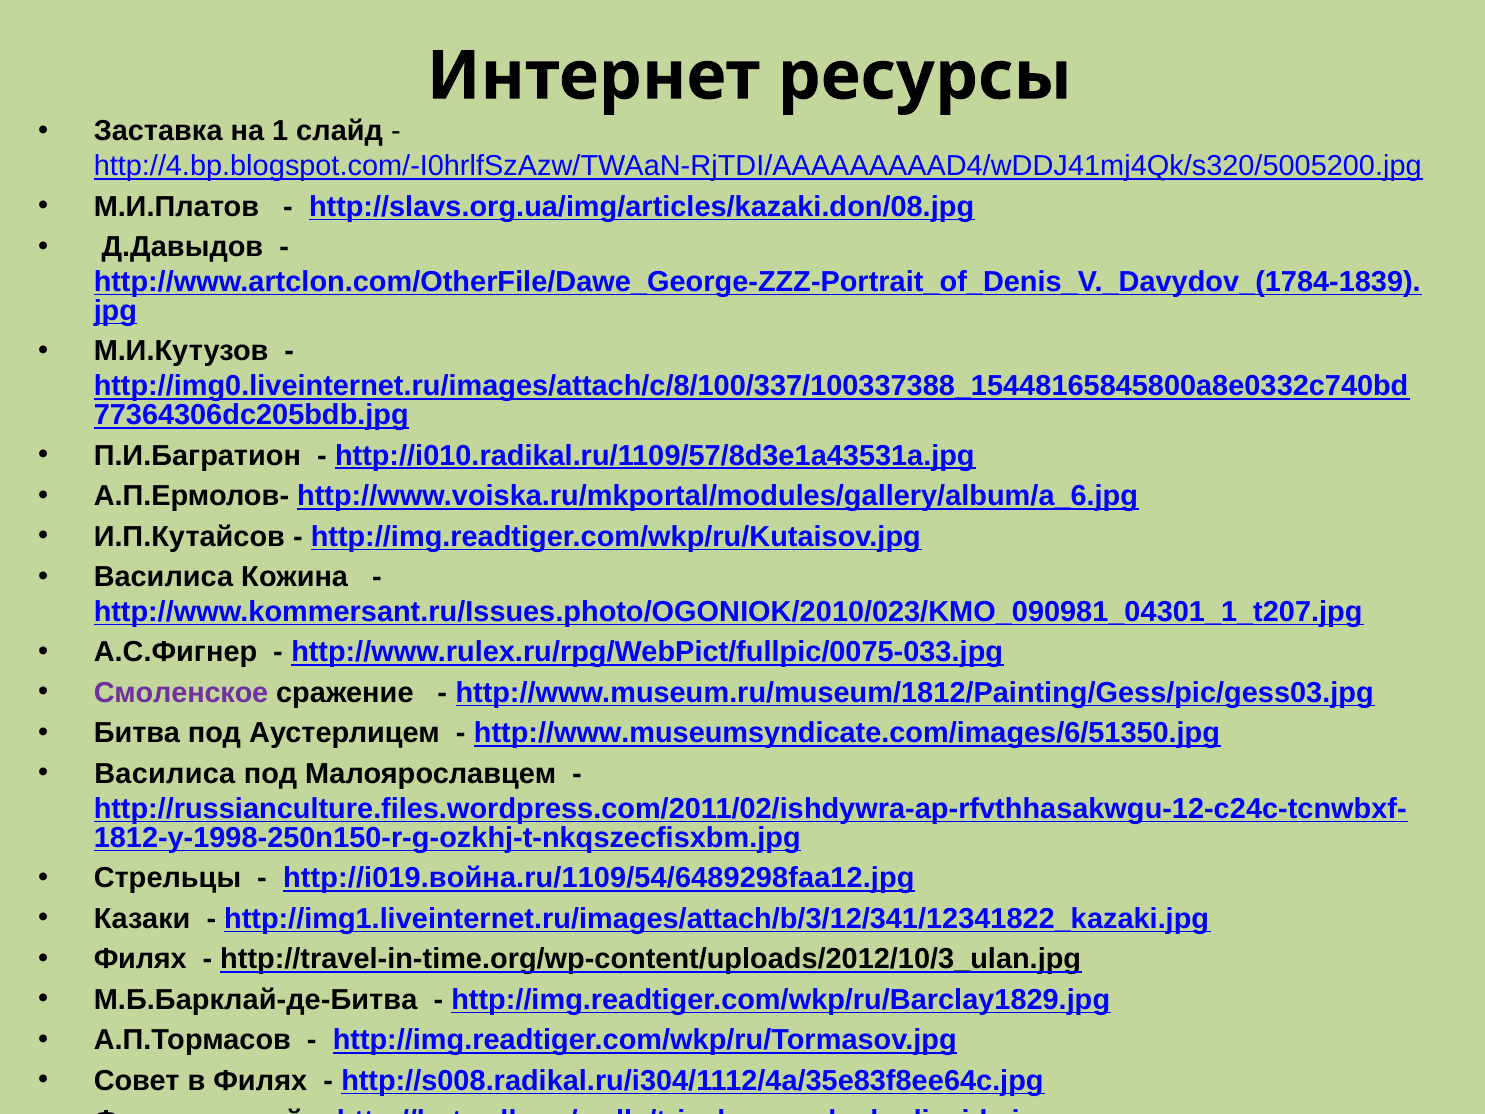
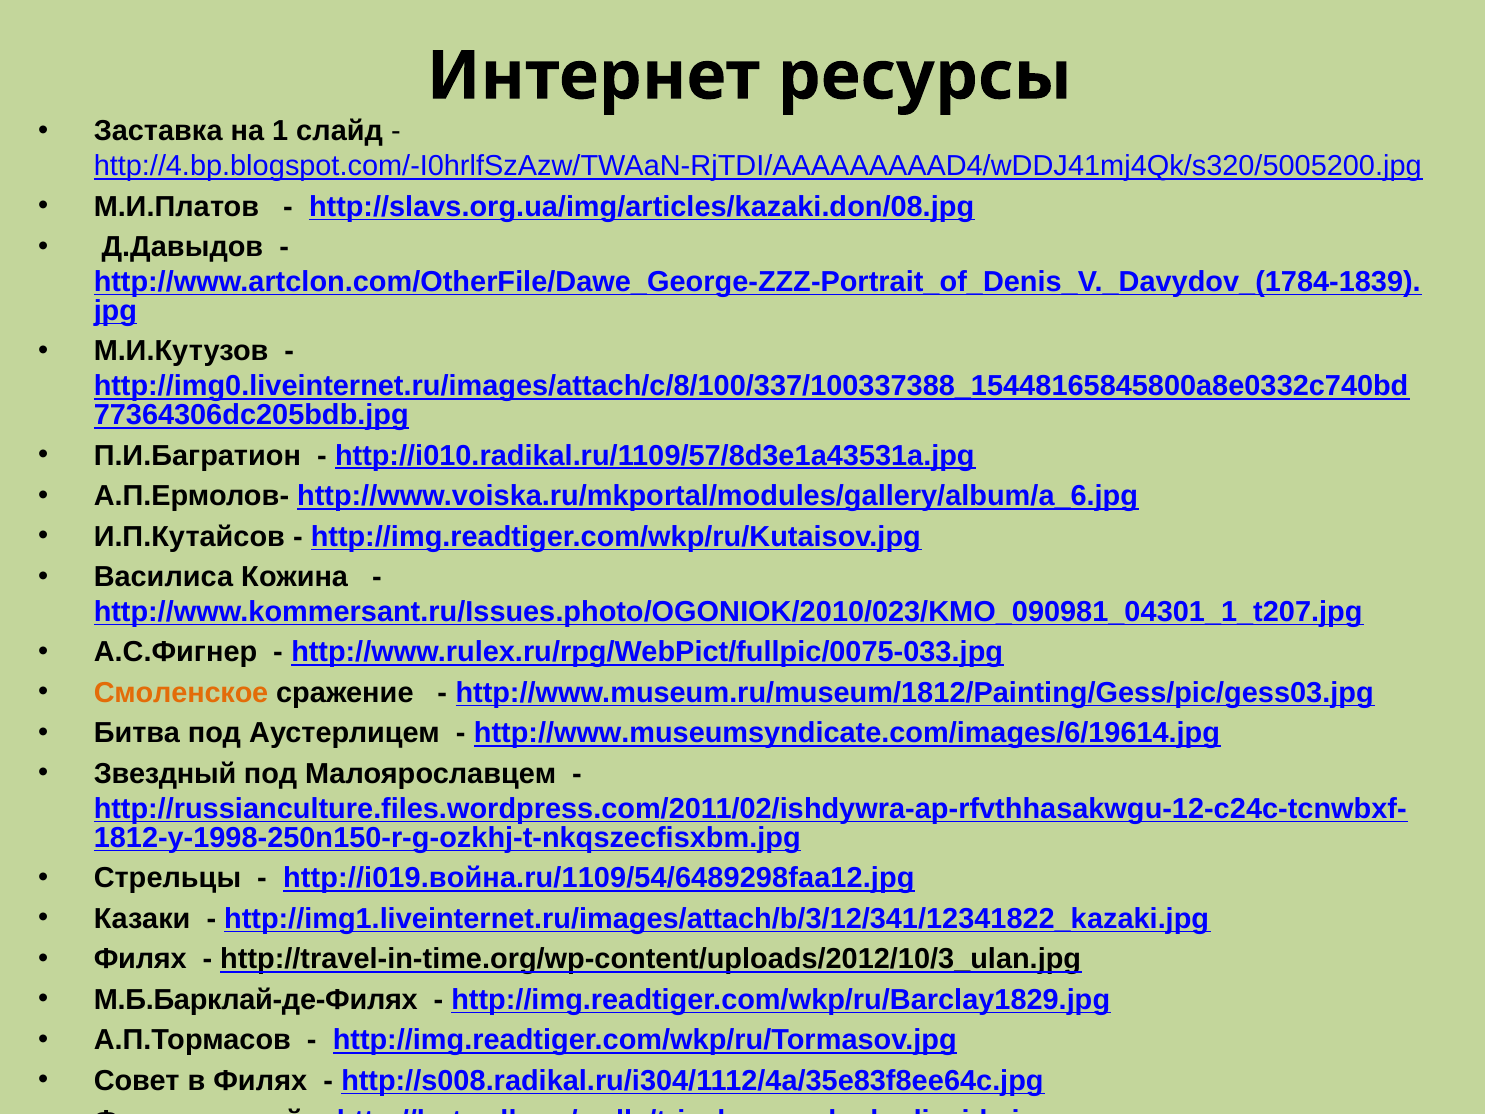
Смоленское colour: purple -> orange (181, 693)
http://www.museumsyndicate.com/images/6/51350.jpg: http://www.museumsyndicate.com/images/6/51350.jpg -> http://www.museumsyndicate.com/images/6/19614.jpg (847, 733)
Василиса: Василиса -> Звездный (165, 774)
М.Б.Барклай-де-Битва: М.Б.Барклай-де-Битва -> М.Б.Барклай-де-Филях (256, 999)
